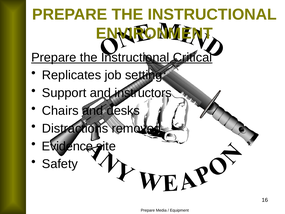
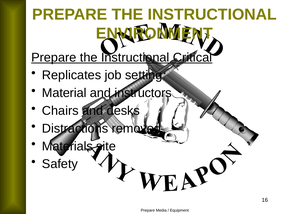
Support: Support -> Material (64, 93)
Evidence: Evidence -> Materials (67, 146)
